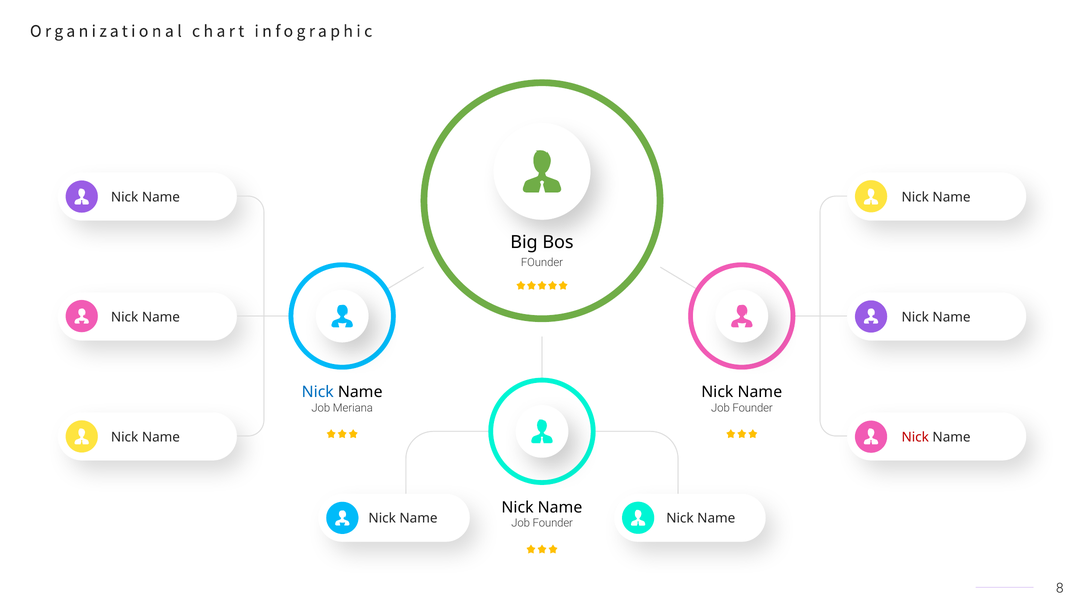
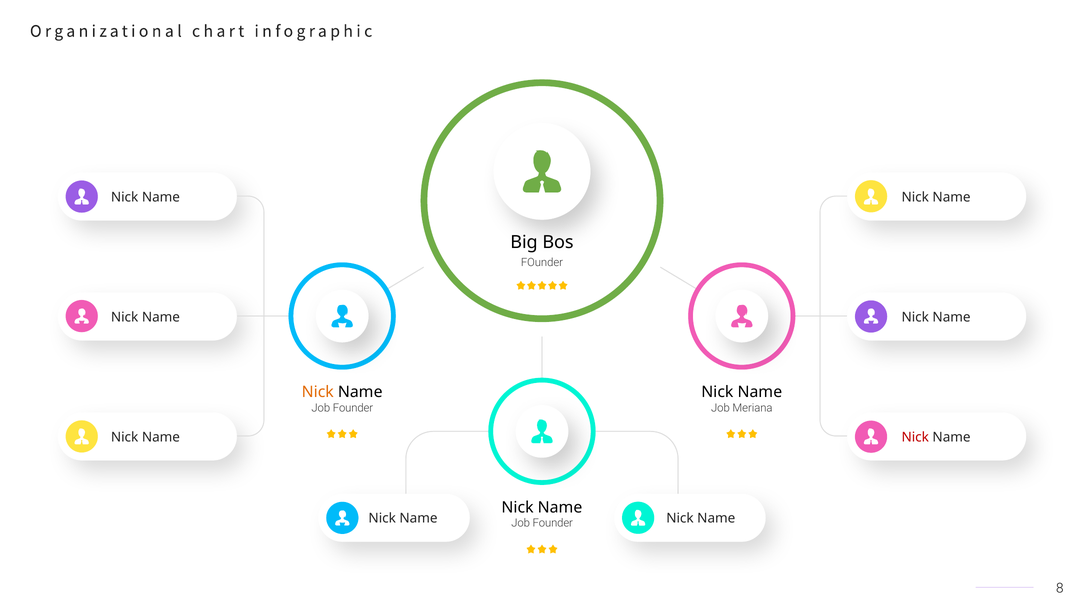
Nick colour: blue -> orange (318, 392)
Meriana: Meriana -> Founder (353, 408)
Founder: Founder -> Meriana (753, 408)
